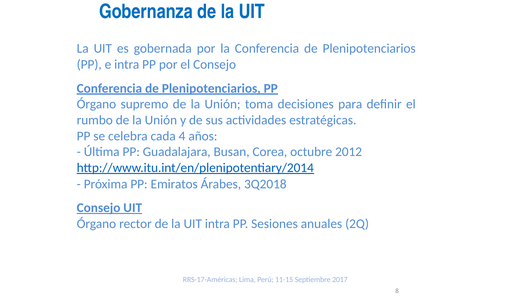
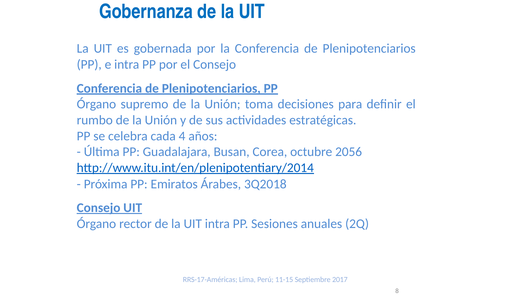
2012: 2012 -> 2056 (349, 152)
